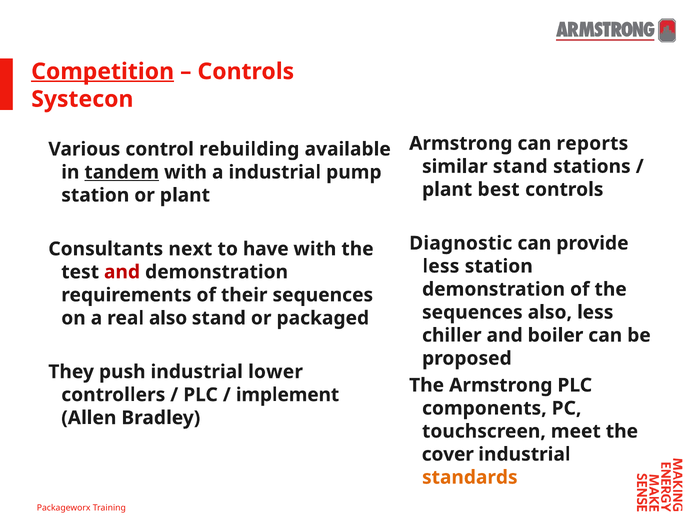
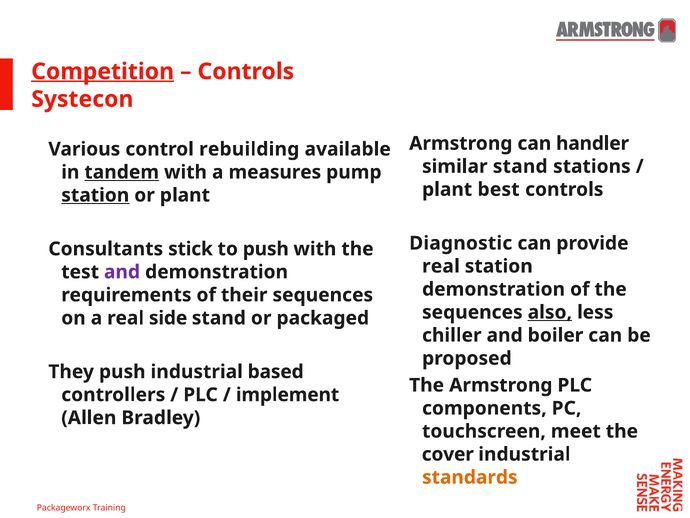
reports: reports -> handler (593, 143)
a industrial: industrial -> measures (275, 172)
station underline: none -> present (95, 195)
next: next -> stick (190, 249)
to have: have -> push (266, 249)
less: less -> real (441, 266)
and colour: red -> purple (122, 272)
also underline: none -> present (550, 312)
real also: also -> side (168, 318)
lower: lower -> based (276, 371)
